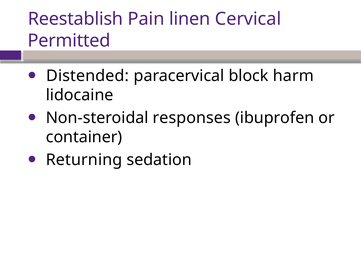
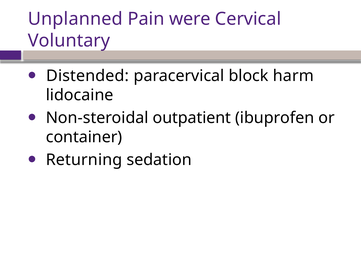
Reestablish: Reestablish -> Unplanned (75, 19)
linen: linen -> were (190, 19)
Permitted: Permitted -> Voluntary (69, 41)
responses: responses -> outpatient (192, 118)
